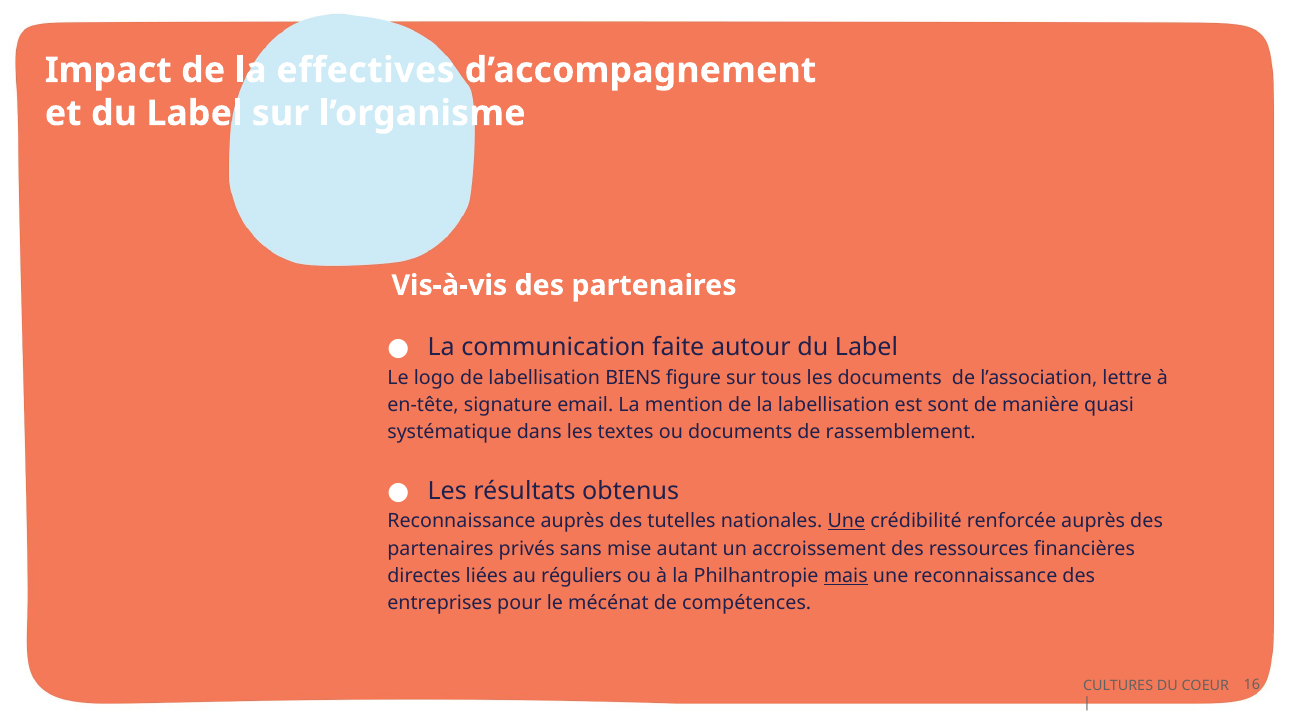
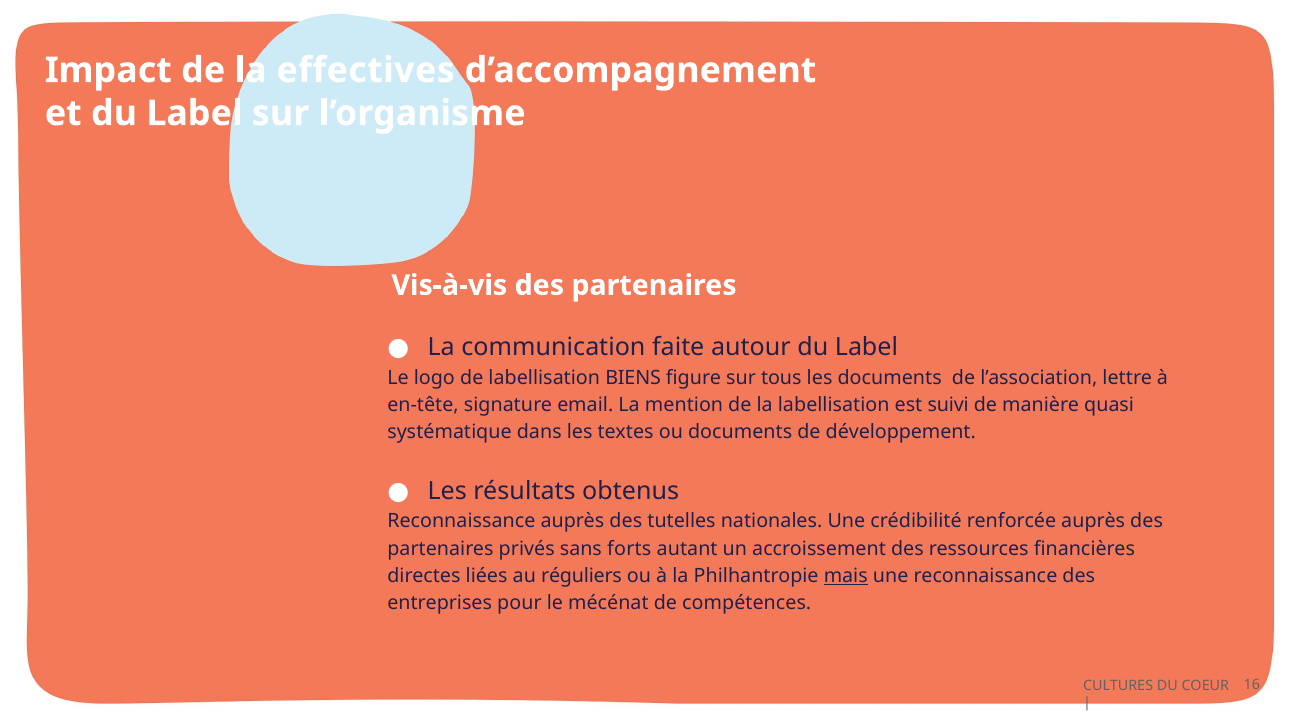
sont: sont -> suivi (948, 405)
rassemblement: rassemblement -> développement (901, 432)
Une underline: present -> none (846, 521)
mise: mise -> forts (629, 549)
